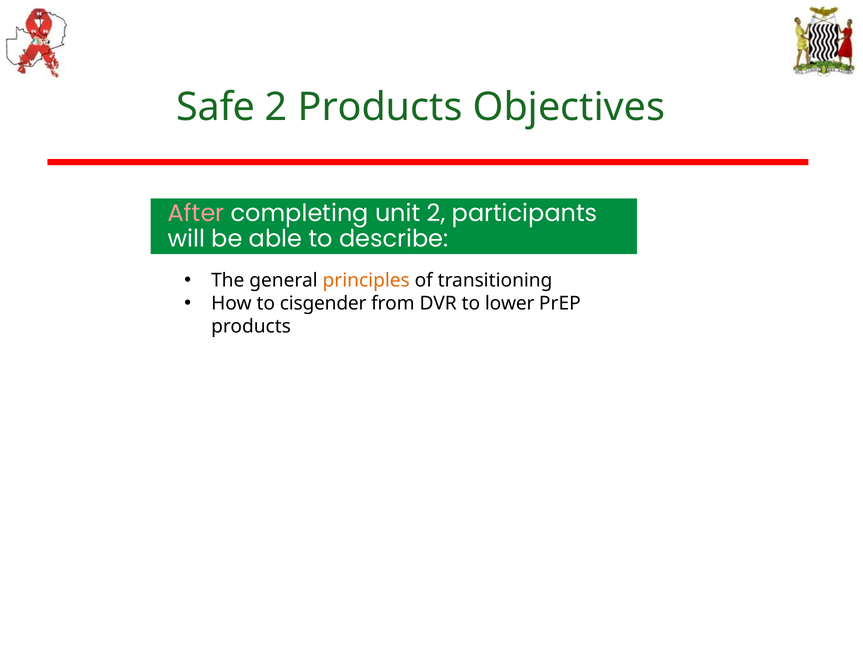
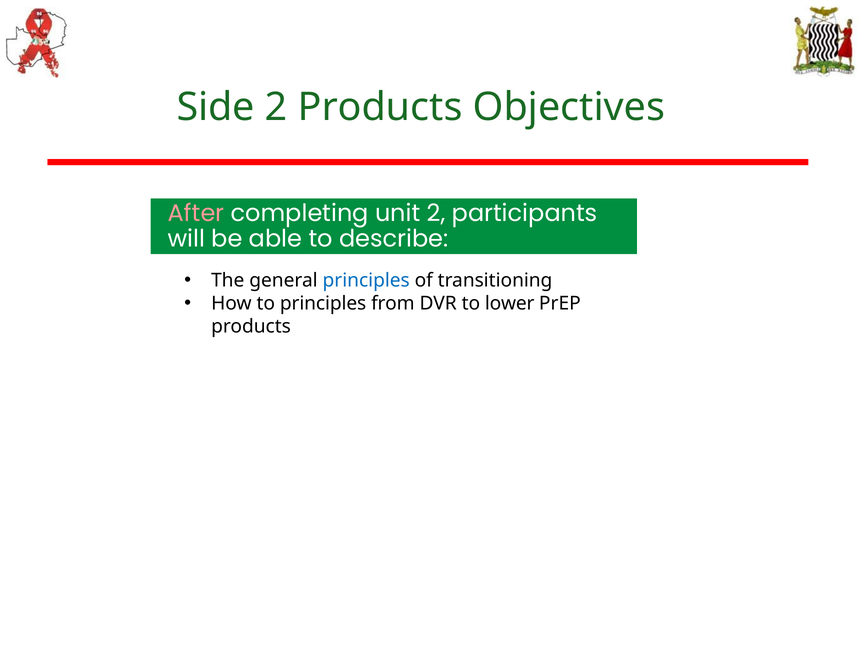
Safe: Safe -> Side (216, 107)
principles colour: orange -> blue (366, 281)
to cisgender: cisgender -> principles (323, 304)
